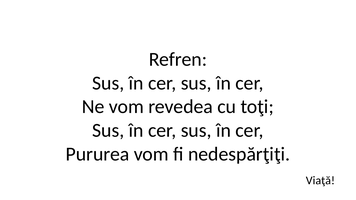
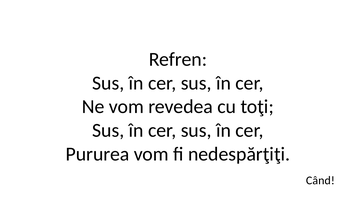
Viaţă: Viaţă -> Când (320, 181)
